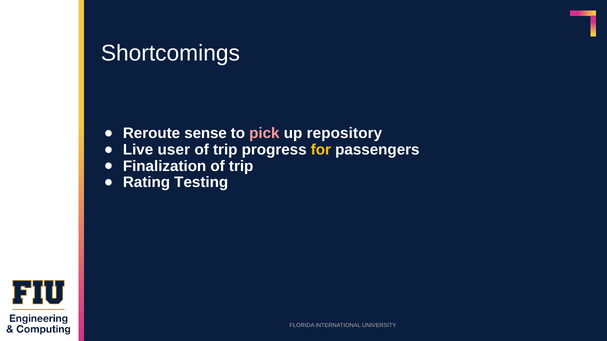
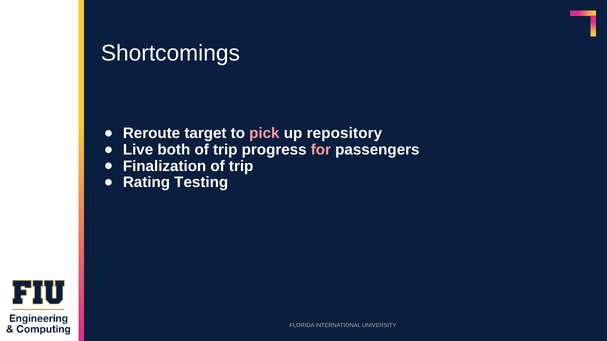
sense: sense -> target (205, 133)
user: user -> both (174, 150)
for colour: yellow -> pink (321, 150)
